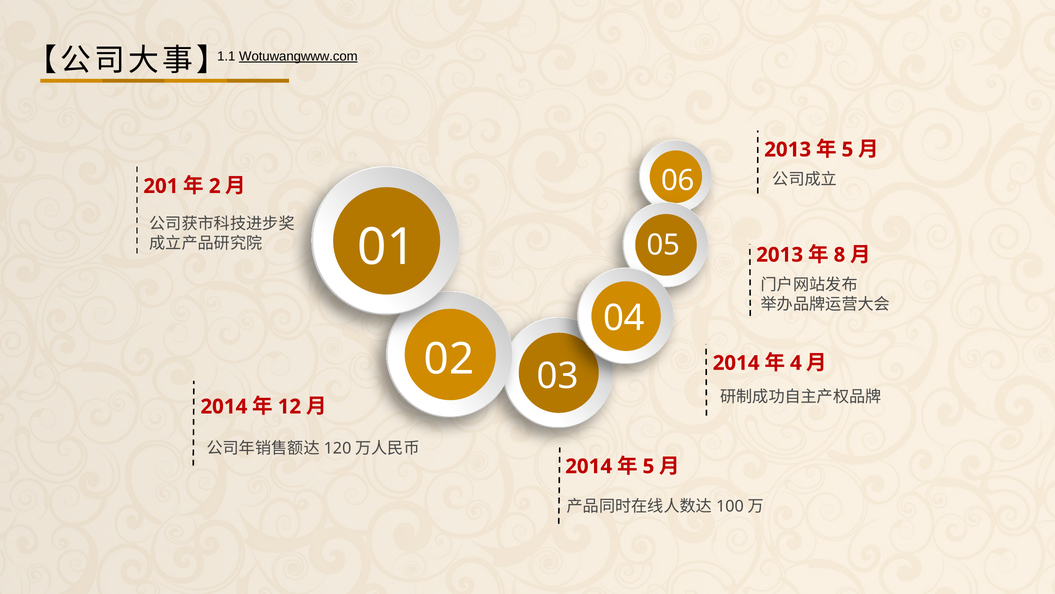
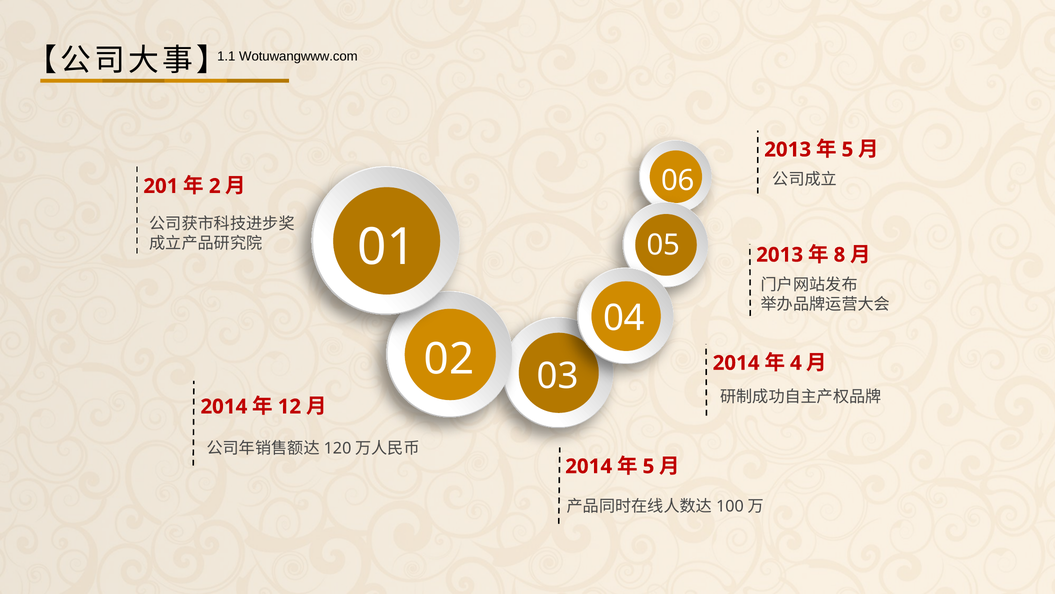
Wotuwangwww.com underline: present -> none (298, 56)
